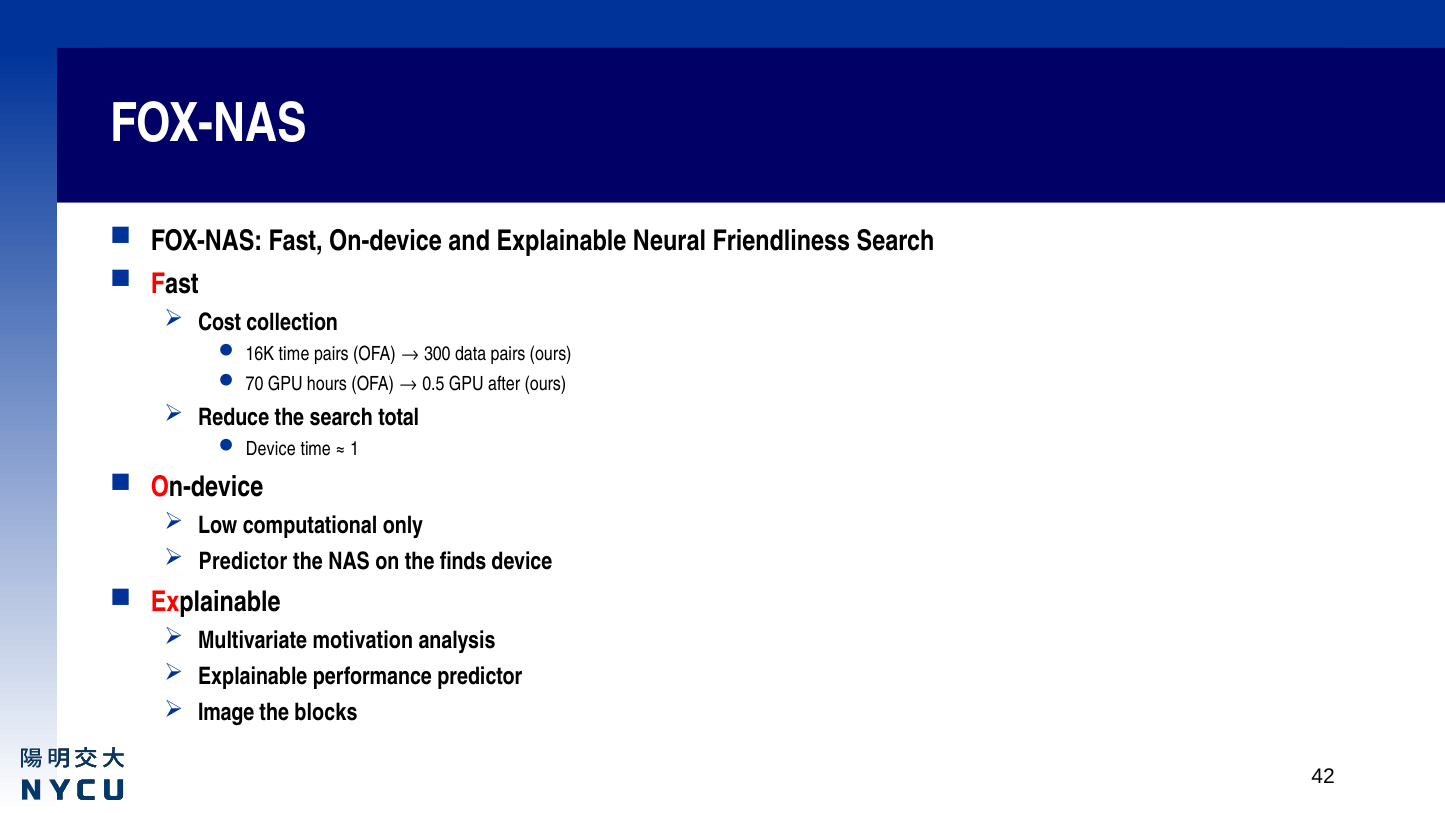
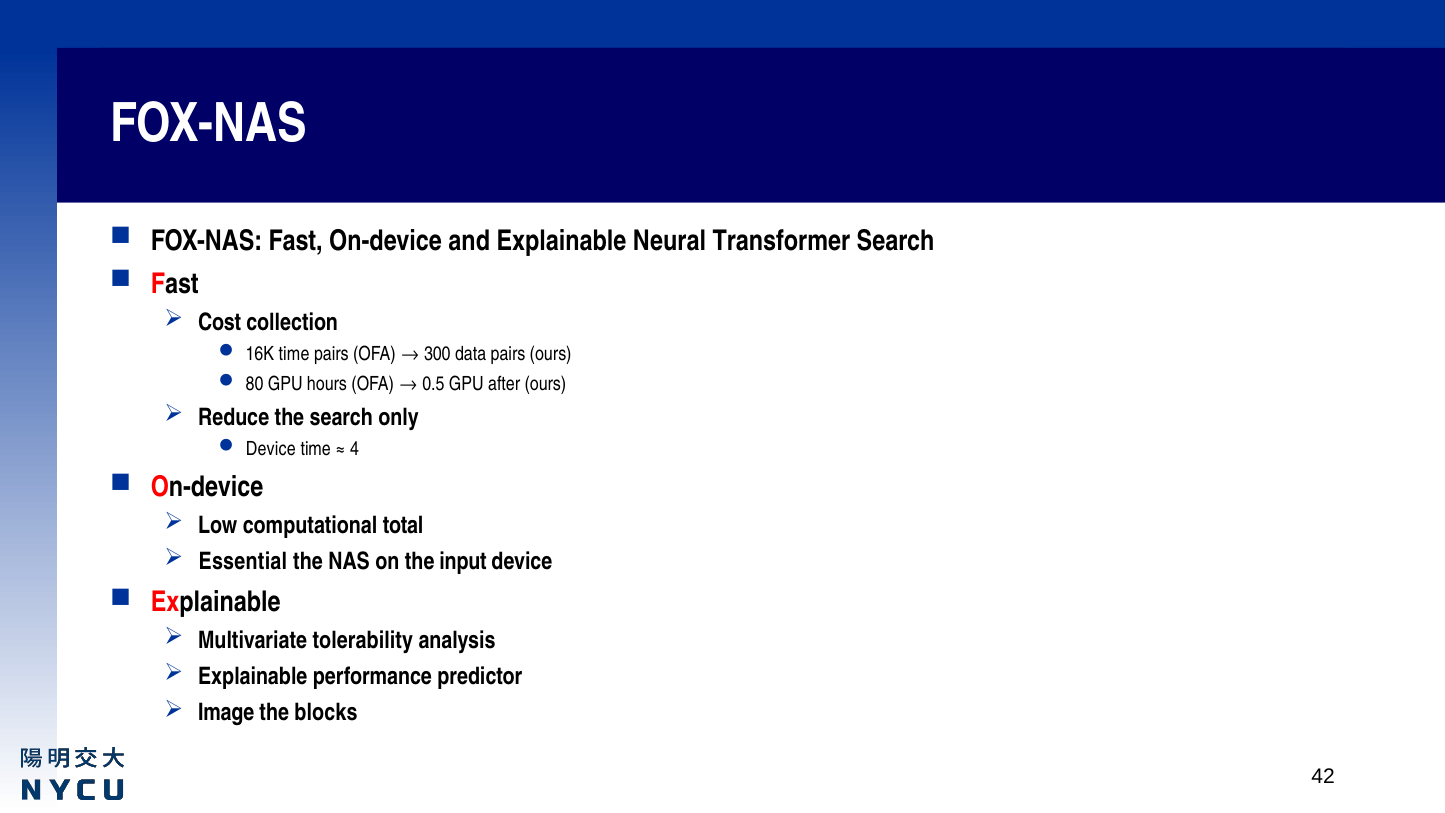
Friendliness: Friendliness -> Transformer (781, 241)
70: 70 -> 80 (255, 384)
total: total -> only (399, 417)
1: 1 -> 4 (355, 449)
only: only -> total (403, 526)
Predictor: Predictor -> Essential (243, 562)
finds: finds -> input (463, 562)
motivation: motivation -> tolerability (363, 641)
